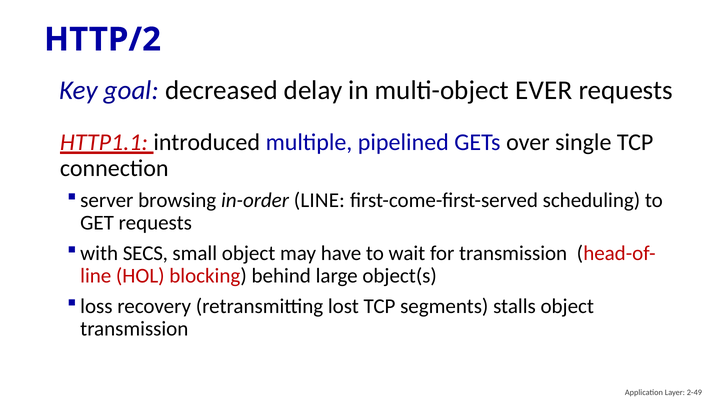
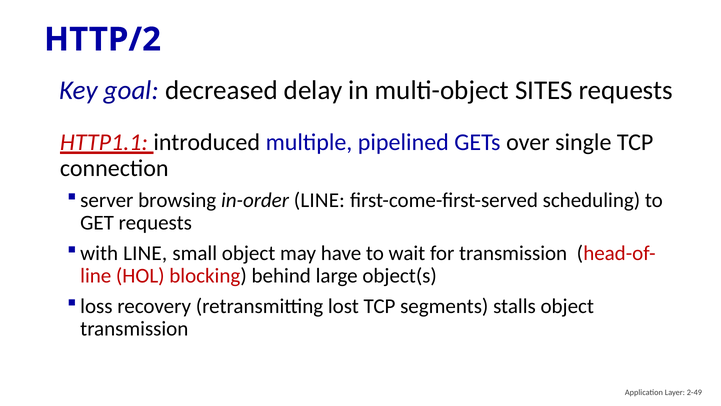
EVER: EVER -> SITES (544, 90)
with SECS: SECS -> LINE (145, 253)
